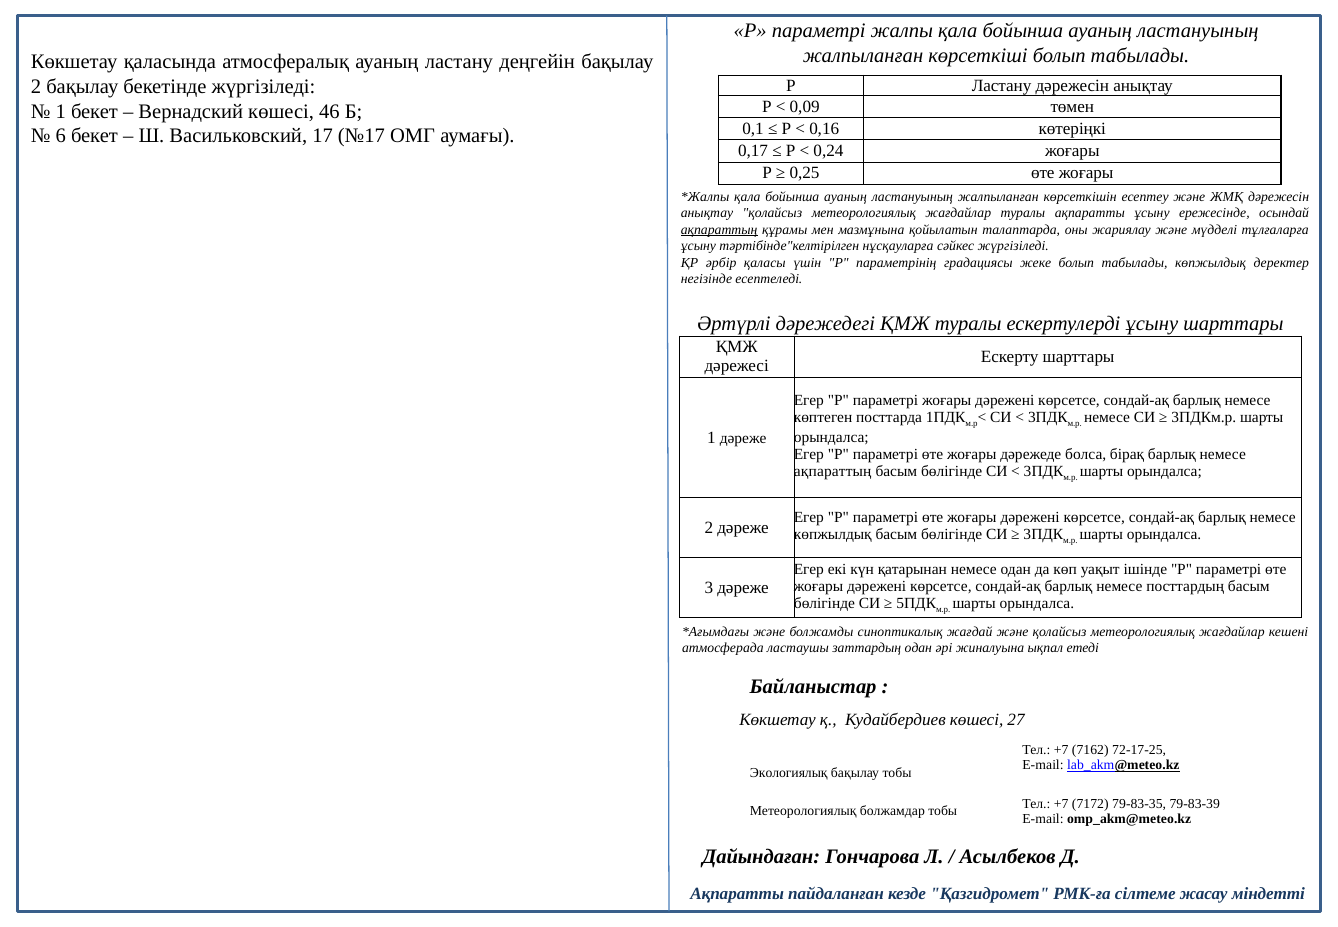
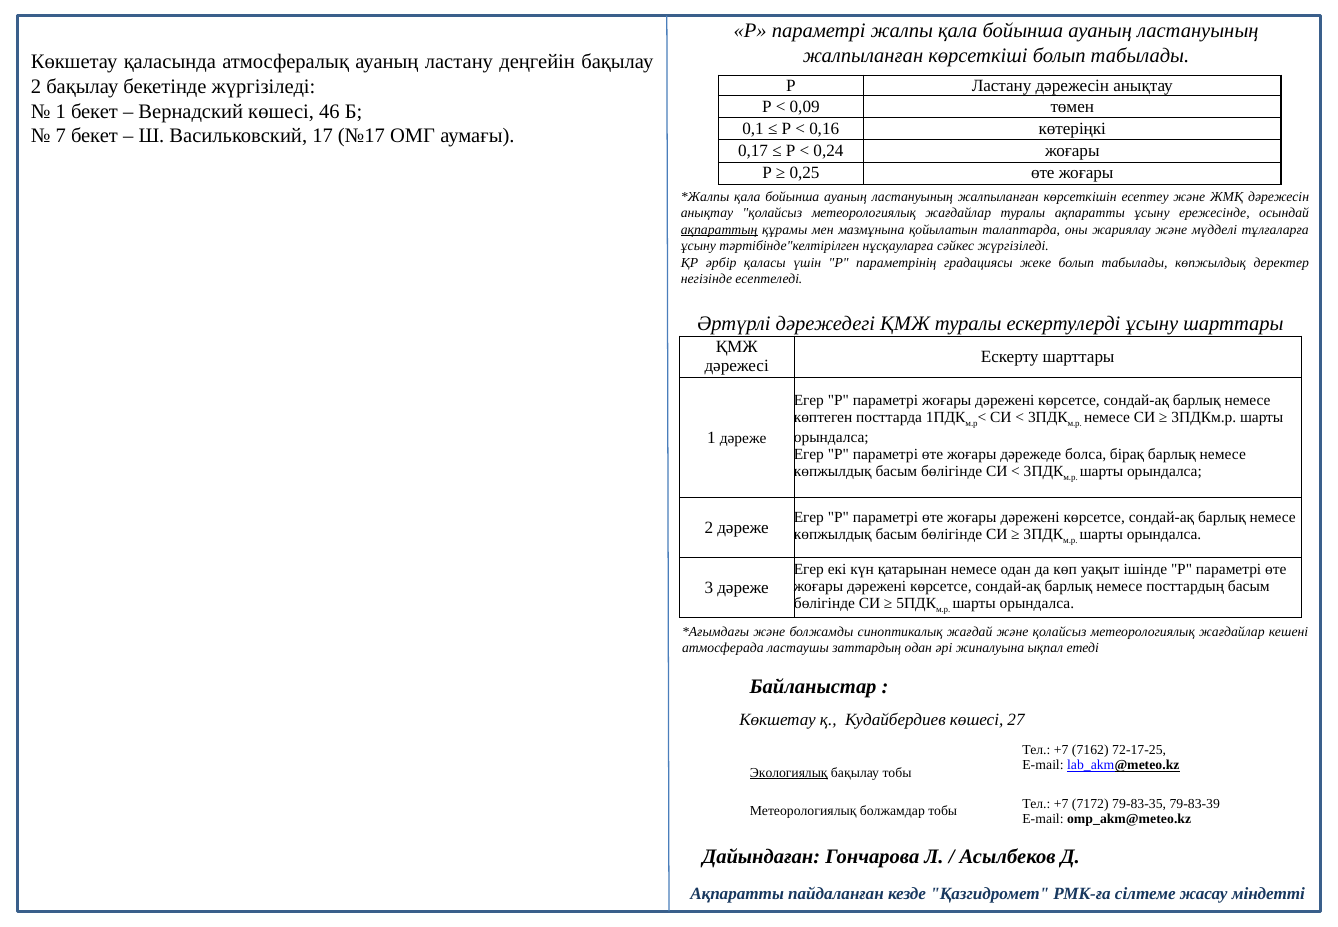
6: 6 -> 7 (61, 136)
ақпараттың: ақпараттың -> көпжылдық (833, 471)
Экологиялық underline: none -> present (789, 772)
